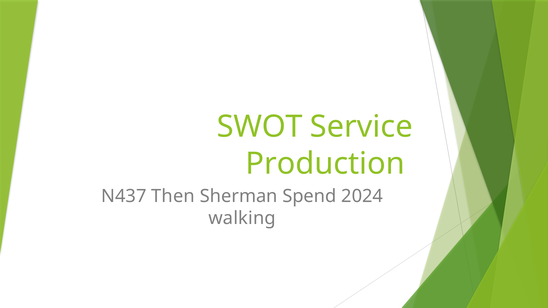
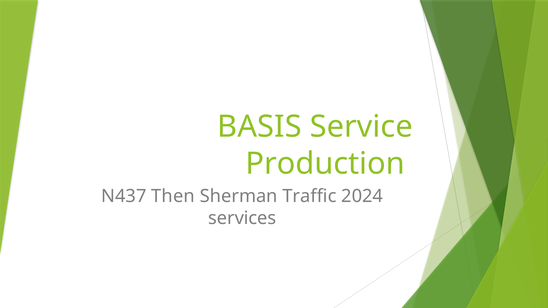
SWOT: SWOT -> BASIS (260, 127)
Spend: Spend -> Traffic (309, 196)
walking: walking -> services (242, 218)
